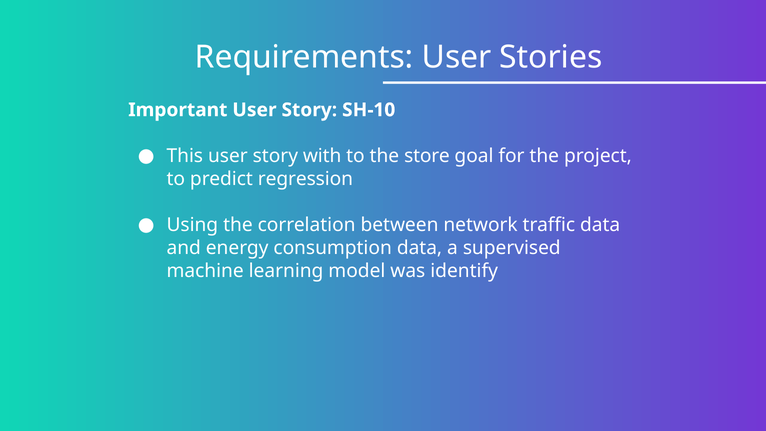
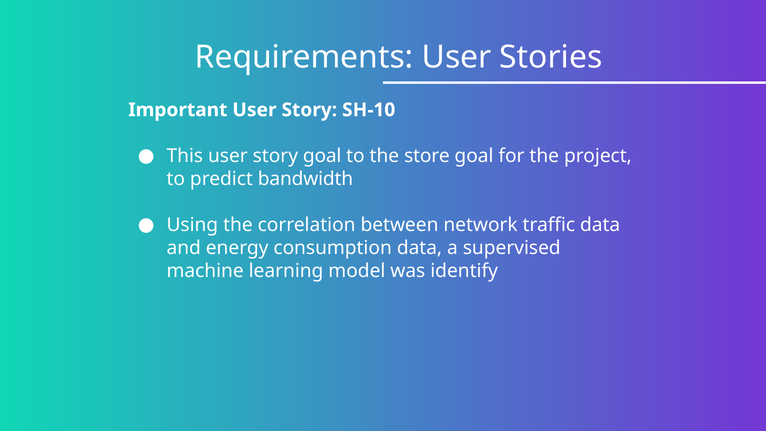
story with: with -> goal (322, 156)
regression: regression -> bandwidth (305, 179)
